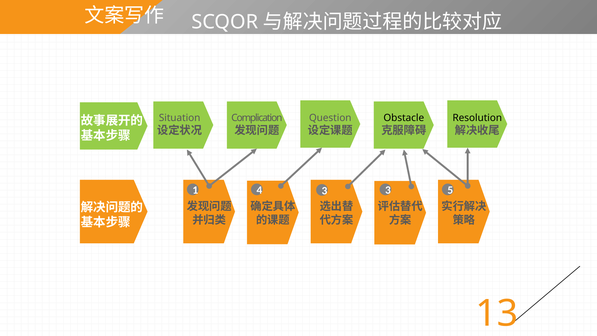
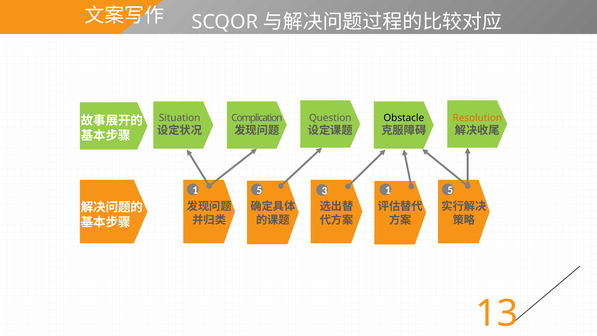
Resolution colour: black -> orange (477, 118)
4: 4 -> 5 (259, 190)
3 3: 3 -> 1 (388, 190)
